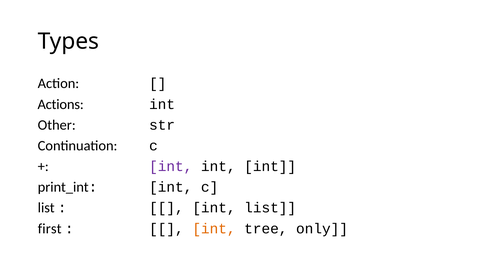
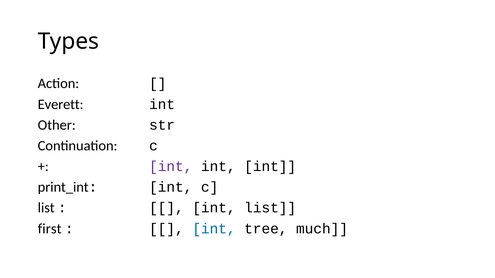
Actions: Actions -> Everett (61, 104)
int colour: orange -> blue (214, 229)
only: only -> much (322, 229)
